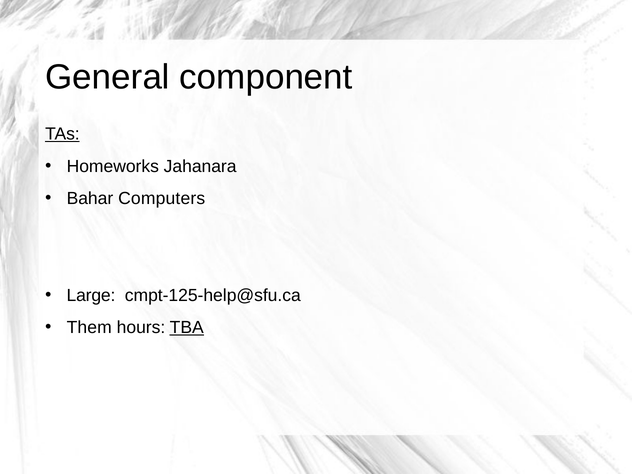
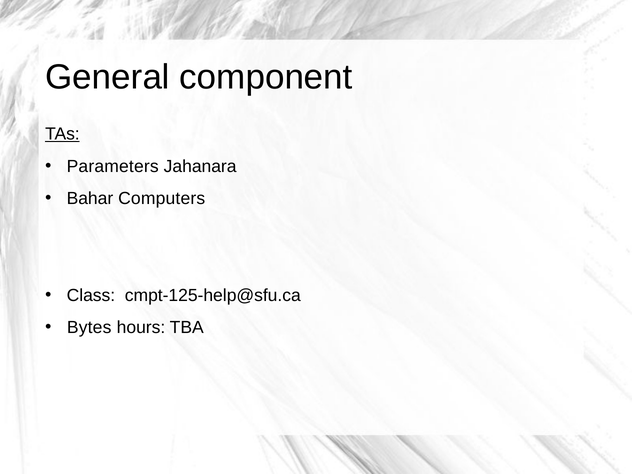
Homeworks: Homeworks -> Parameters (113, 166)
Large: Large -> Class (91, 295)
Them: Them -> Bytes (89, 328)
TBA underline: present -> none (187, 328)
